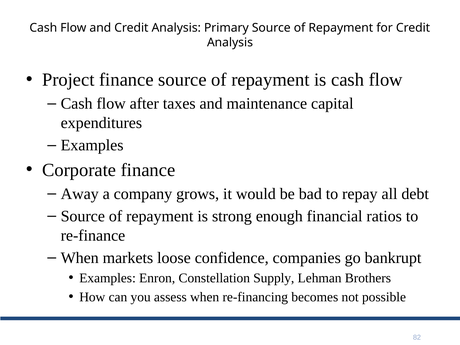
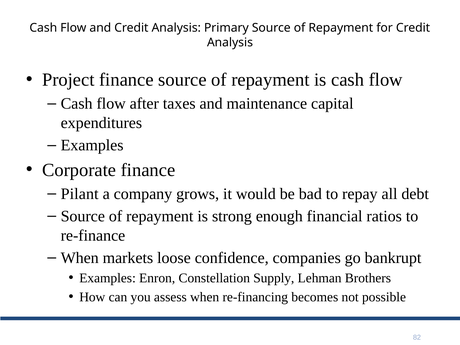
Away: Away -> Pilant (80, 194)
